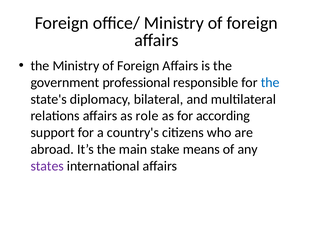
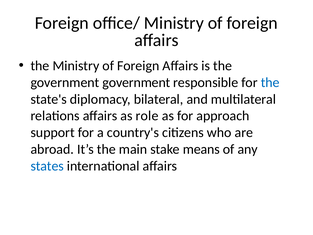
government professional: professional -> government (136, 82)
according: according -> approach (223, 116)
states colour: purple -> blue (47, 166)
